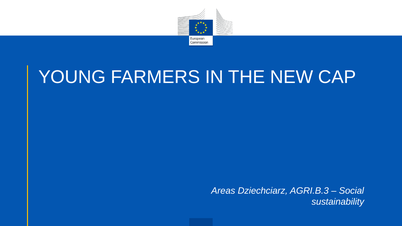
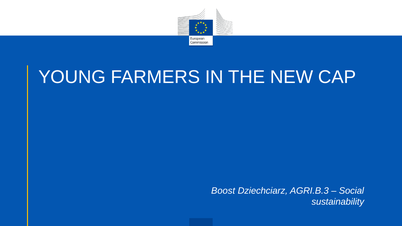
Areas: Areas -> Boost (223, 191)
